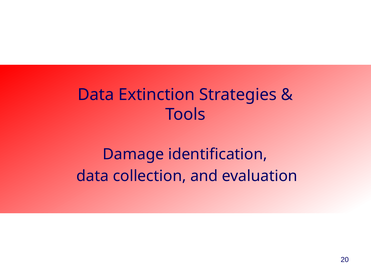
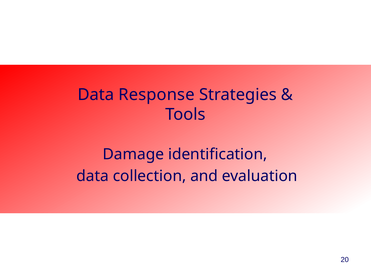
Extinction: Extinction -> Response (157, 95)
